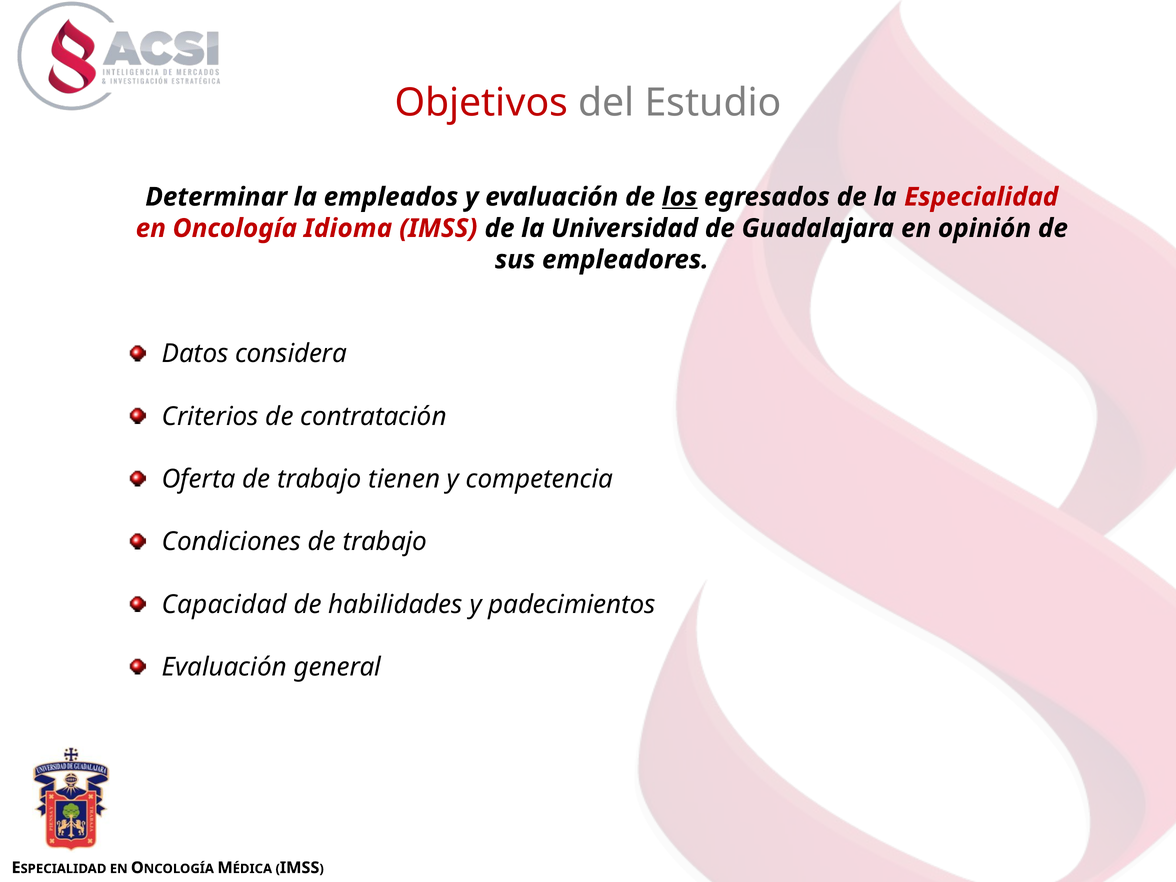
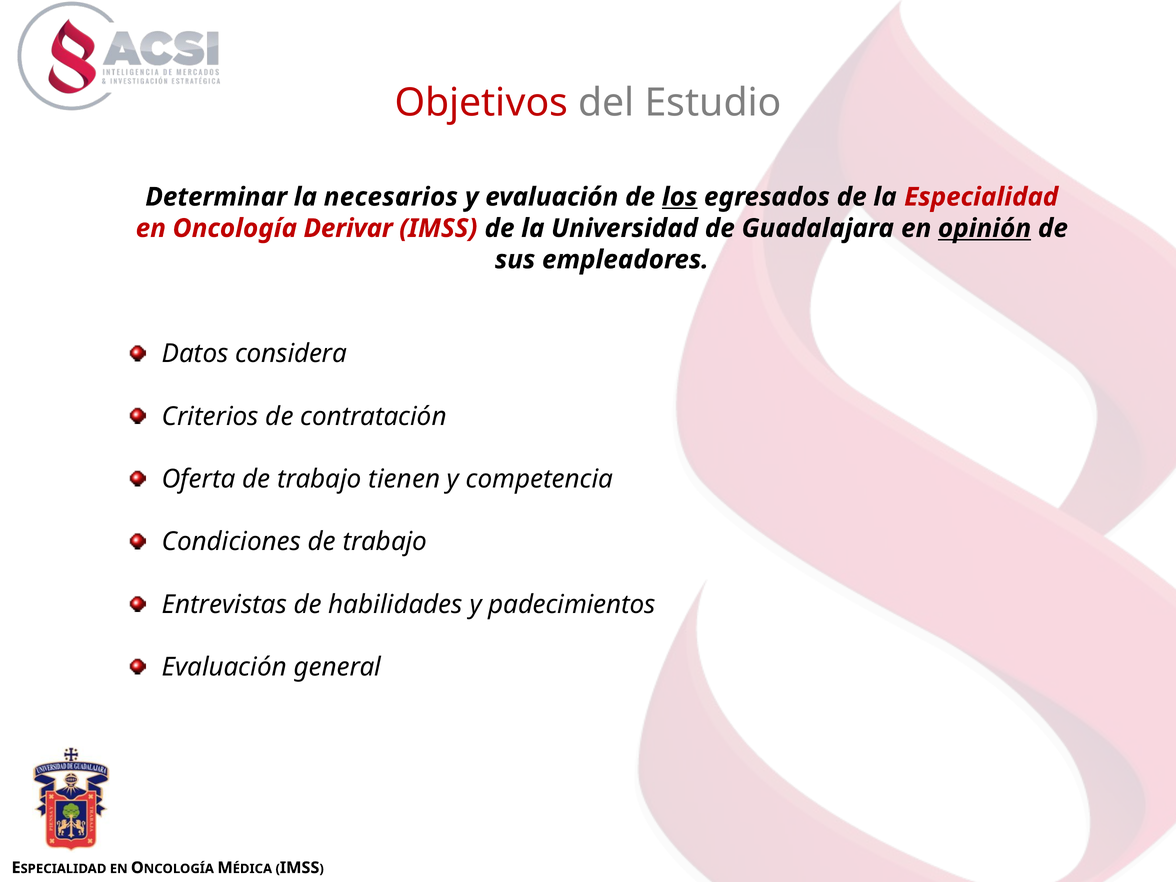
empleados: empleados -> necesarios (391, 197)
Idioma: Idioma -> Derivar (348, 228)
opinión underline: none -> present (985, 228)
Capacidad: Capacidad -> Entrevistas (224, 604)
